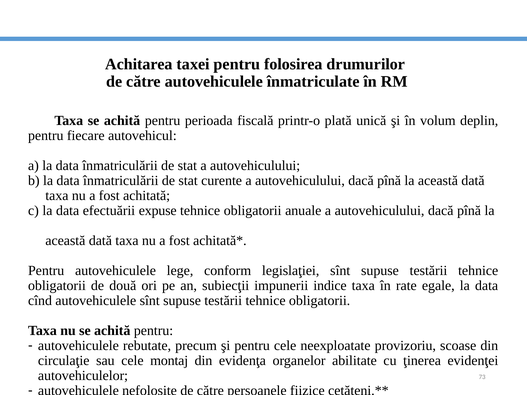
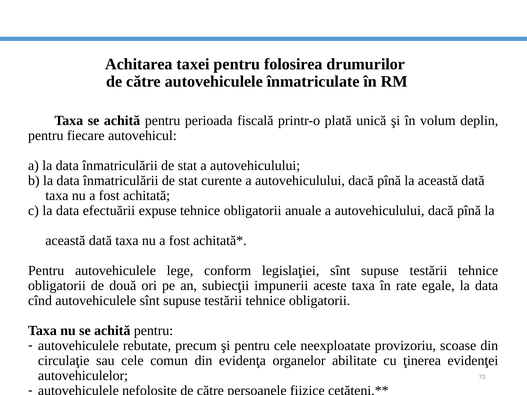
indice: indice -> aceste (330, 286)
montaj: montaj -> comun (169, 361)
